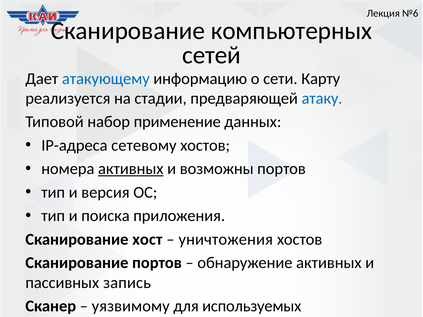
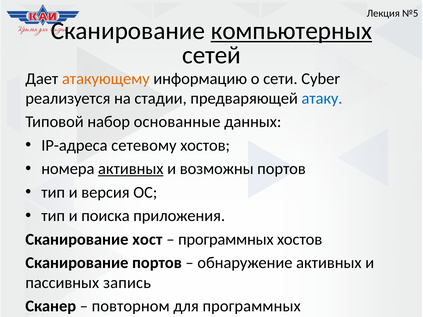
№6: №6 -> №5 (410, 13)
компьютерных underline: none -> present (291, 31)
атакующему colour: blue -> orange (106, 79)
Карту: Карту -> Cyber (321, 79)
применение: применение -> основанные (177, 122)
уничтожения: уничтожения -> программных (226, 240)
уязвимому: уязвимому -> повторном (131, 306)
для используемых: используемых -> программных (252, 306)
